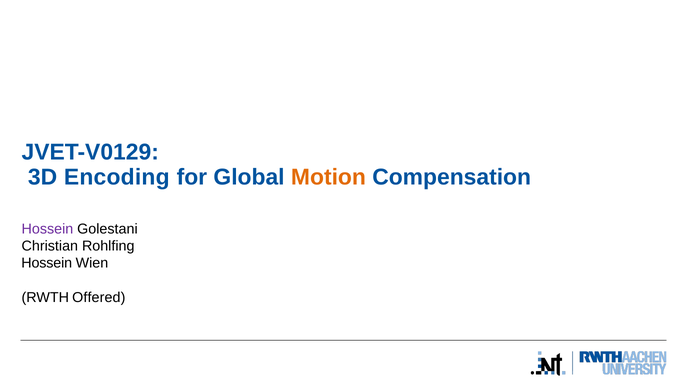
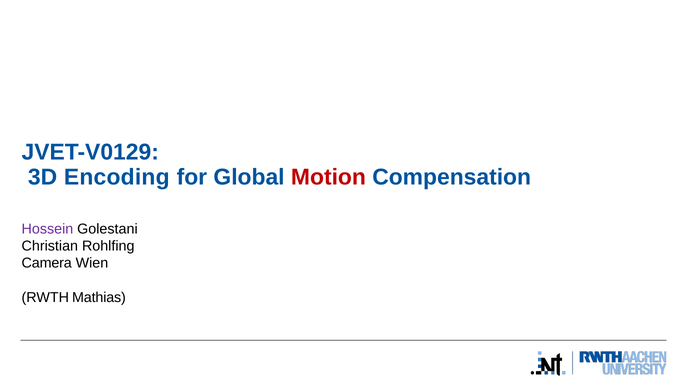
Motion colour: orange -> red (328, 177)
Hossein: Hossein -> Camera (47, 263)
Offered: Offered -> Mathias (99, 297)
